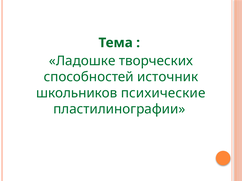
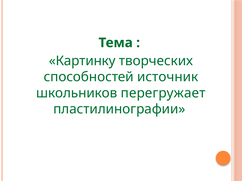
Ладошке: Ладошке -> Картинку (82, 61)
психические: психические -> перегружает (163, 93)
